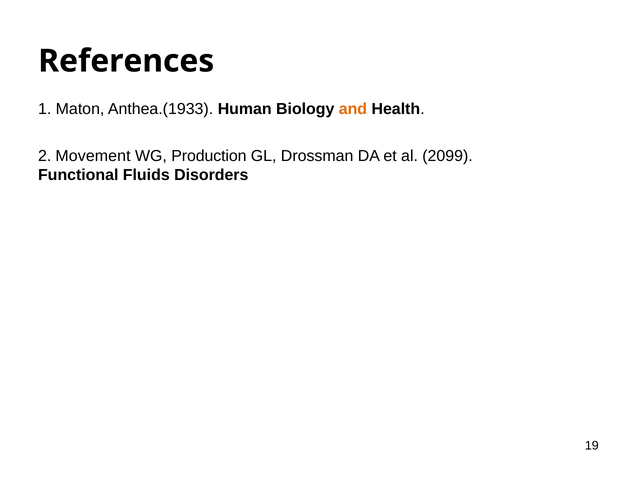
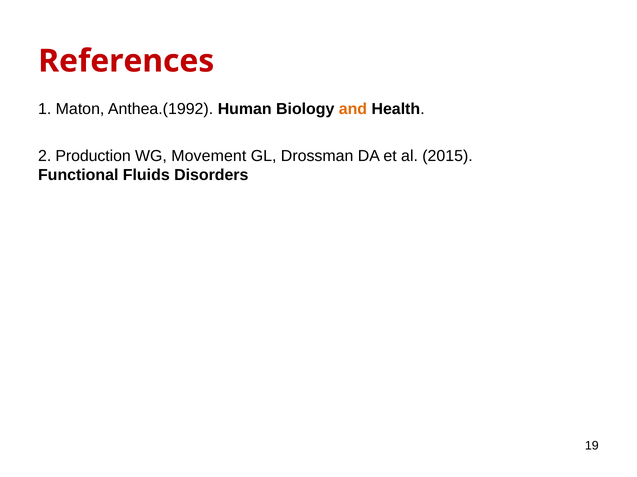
References colour: black -> red (126, 61)
Anthea.(1933: Anthea.(1933 -> Anthea.(1992 (161, 109)
Movement: Movement -> Production (93, 156)
Production: Production -> Movement (209, 156)
2099: 2099 -> 2015 (448, 156)
